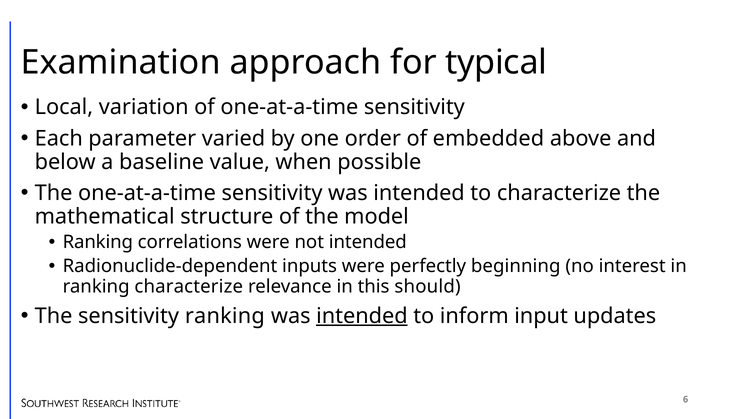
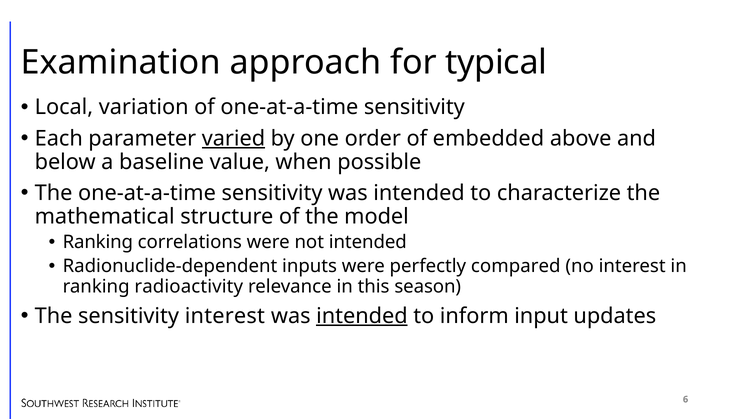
varied underline: none -> present (233, 138)
beginning: beginning -> compared (516, 266)
ranking characterize: characterize -> radioactivity (189, 286)
should: should -> season (428, 286)
sensitivity ranking: ranking -> interest (225, 316)
